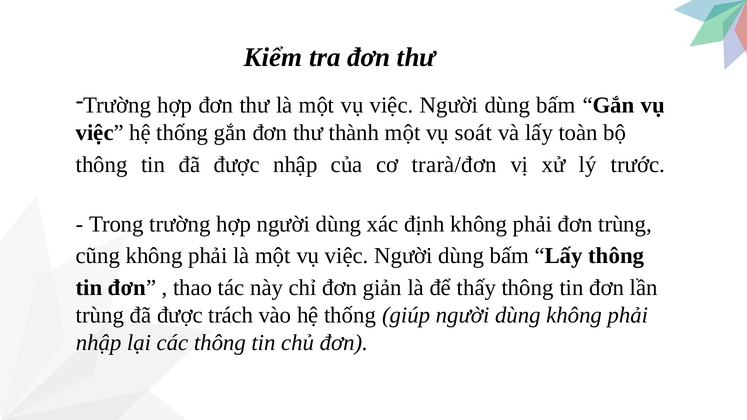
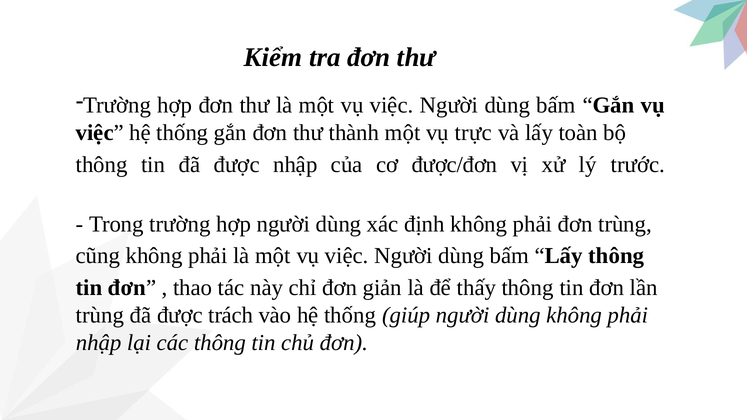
soát: soát -> trực (473, 133)
trarà/đơn: trarà/đơn -> được/đơn (455, 165)
